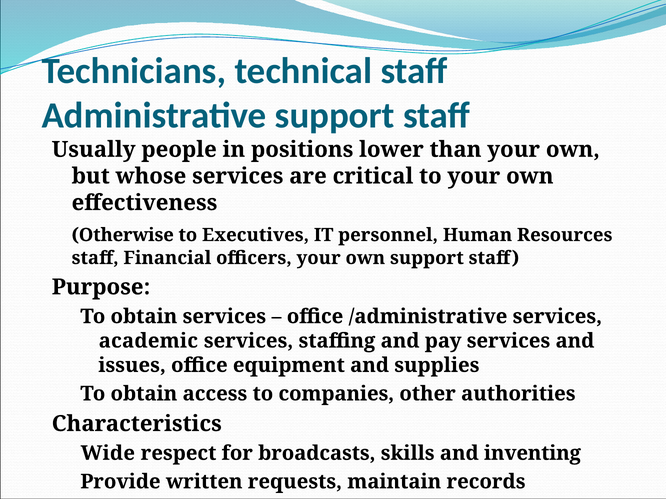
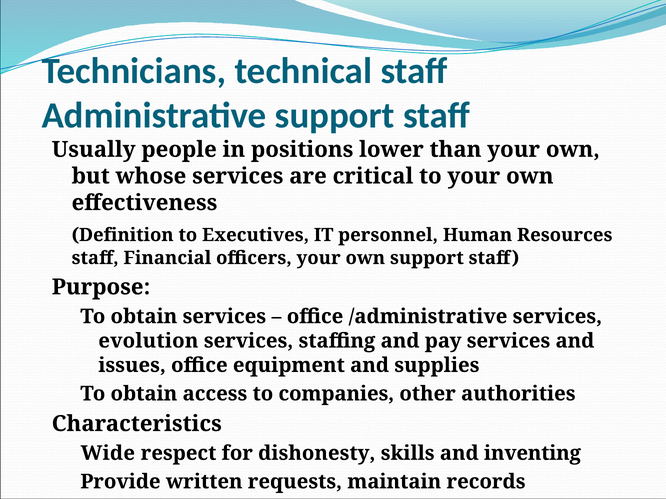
Otherwise: Otherwise -> Definition (123, 235)
academic: academic -> evolution (148, 341)
broadcasts: broadcasts -> dishonesty (317, 454)
